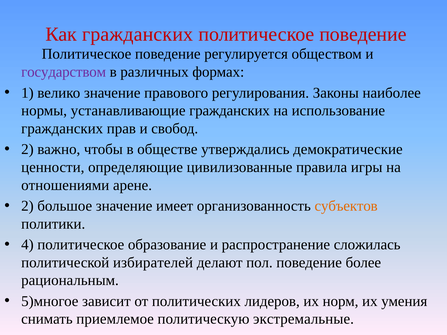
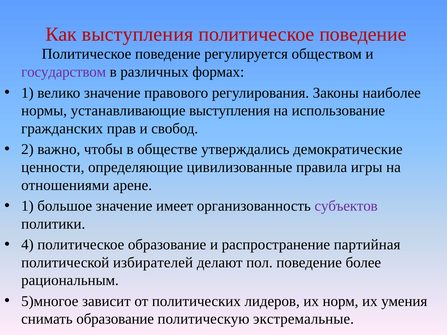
Как гражданских: гражданских -> выступления (138, 34)
устанавливающие гражданских: гражданских -> выступления (230, 111)
2: 2 -> 1 (27, 206)
субъектов colour: orange -> purple (346, 206)
сложилась: сложилась -> партийная (367, 245)
снимать приемлемое: приемлемое -> образование (115, 319)
